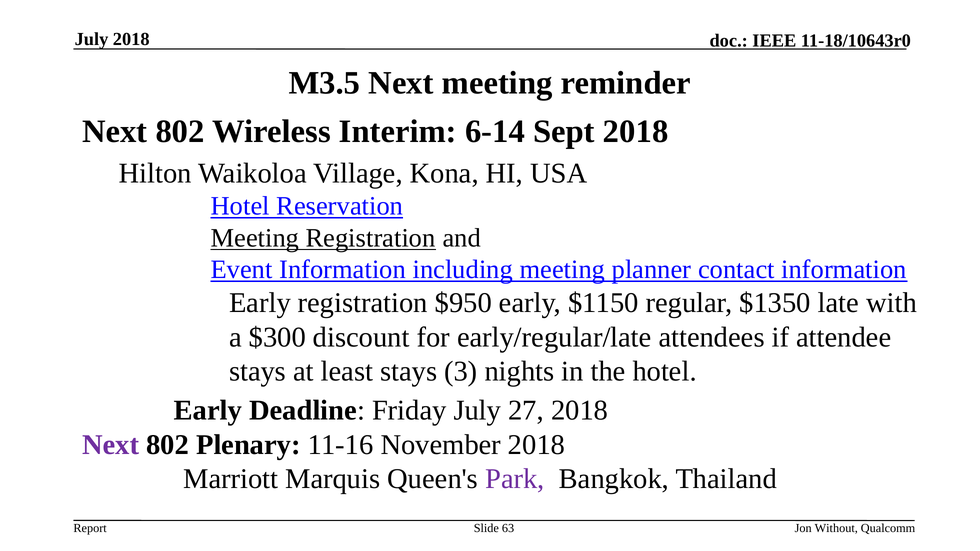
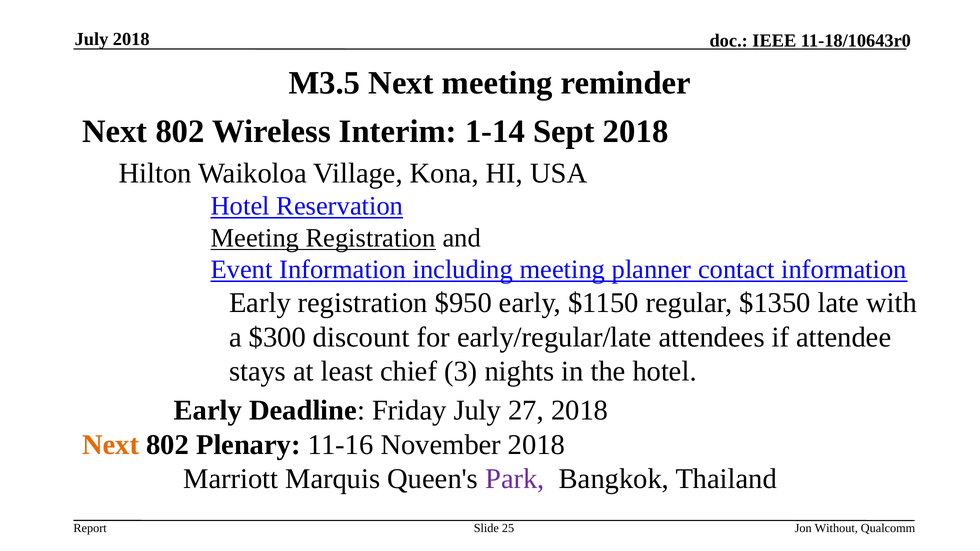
6-14: 6-14 -> 1-14 (495, 132)
least stays: stays -> chief (409, 372)
Next colour: purple -> orange (111, 445)
63: 63 -> 25 (508, 529)
